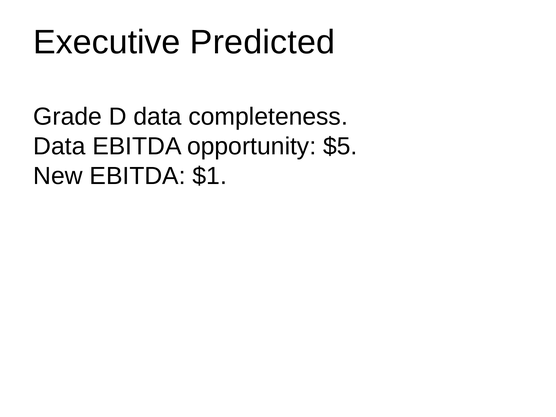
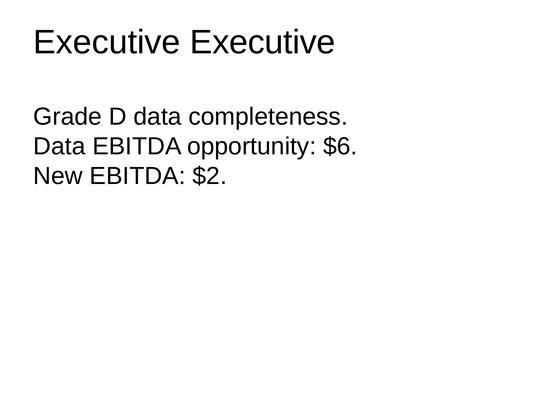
Executive Predicted: Predicted -> Executive (263, 42)
$5: $5 -> $6 (340, 146)
$1: $1 -> $2 (210, 176)
